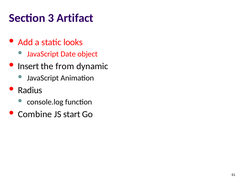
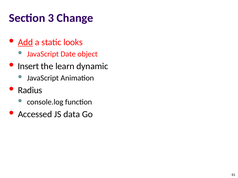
Artifact: Artifact -> Change (75, 18)
Add underline: none -> present (25, 42)
from: from -> learn (65, 66)
Combine: Combine -> Accessed (35, 114)
start: start -> data (72, 114)
